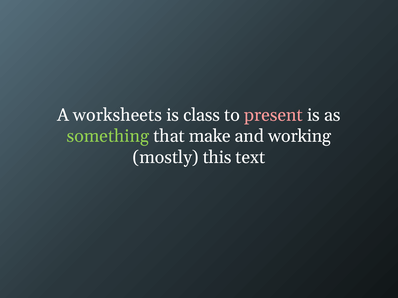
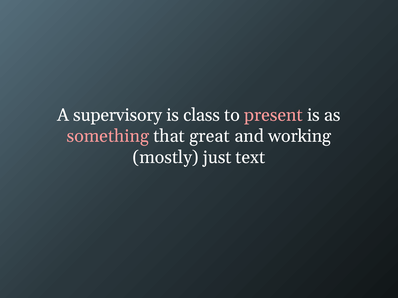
worksheets: worksheets -> supervisory (118, 115)
something colour: light green -> pink (108, 136)
make: make -> great (210, 136)
this: this -> just (217, 158)
